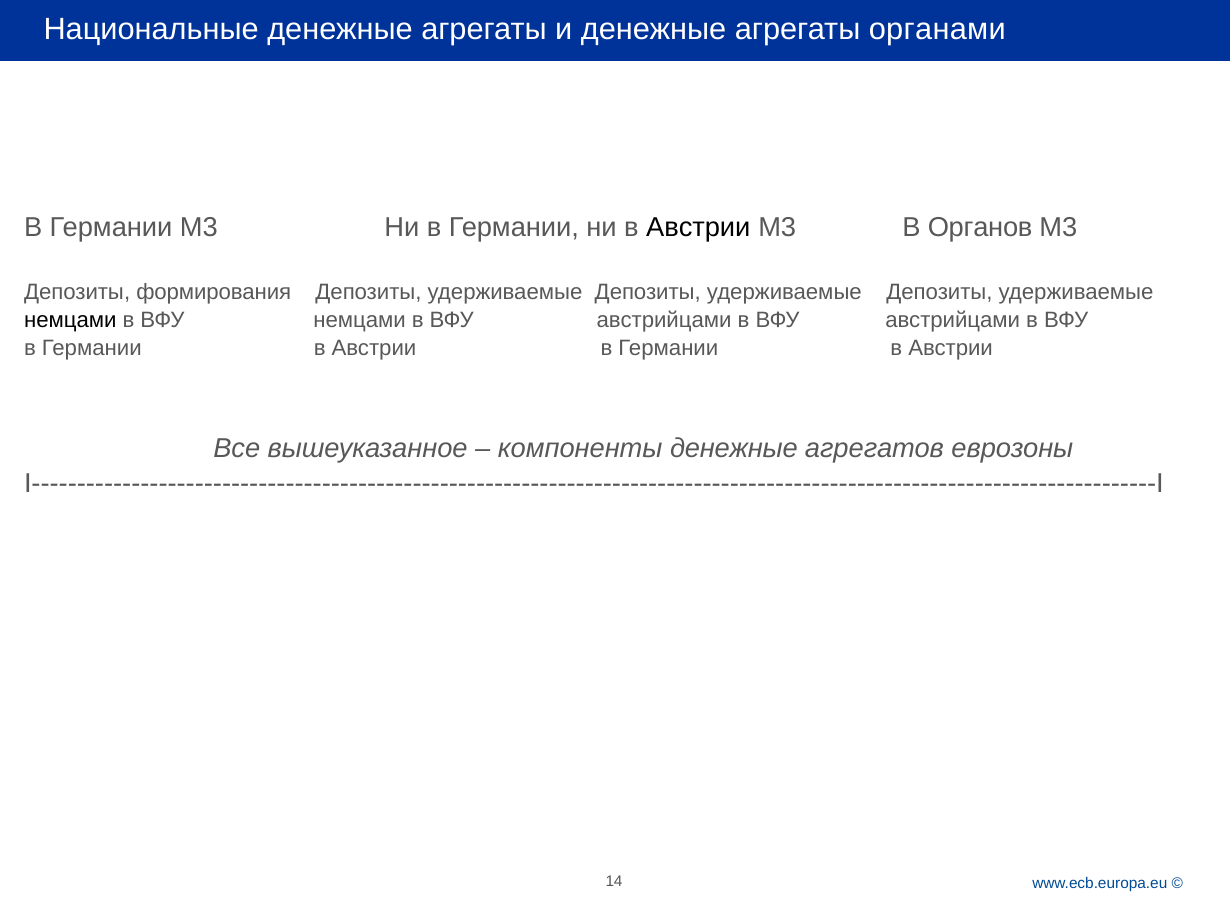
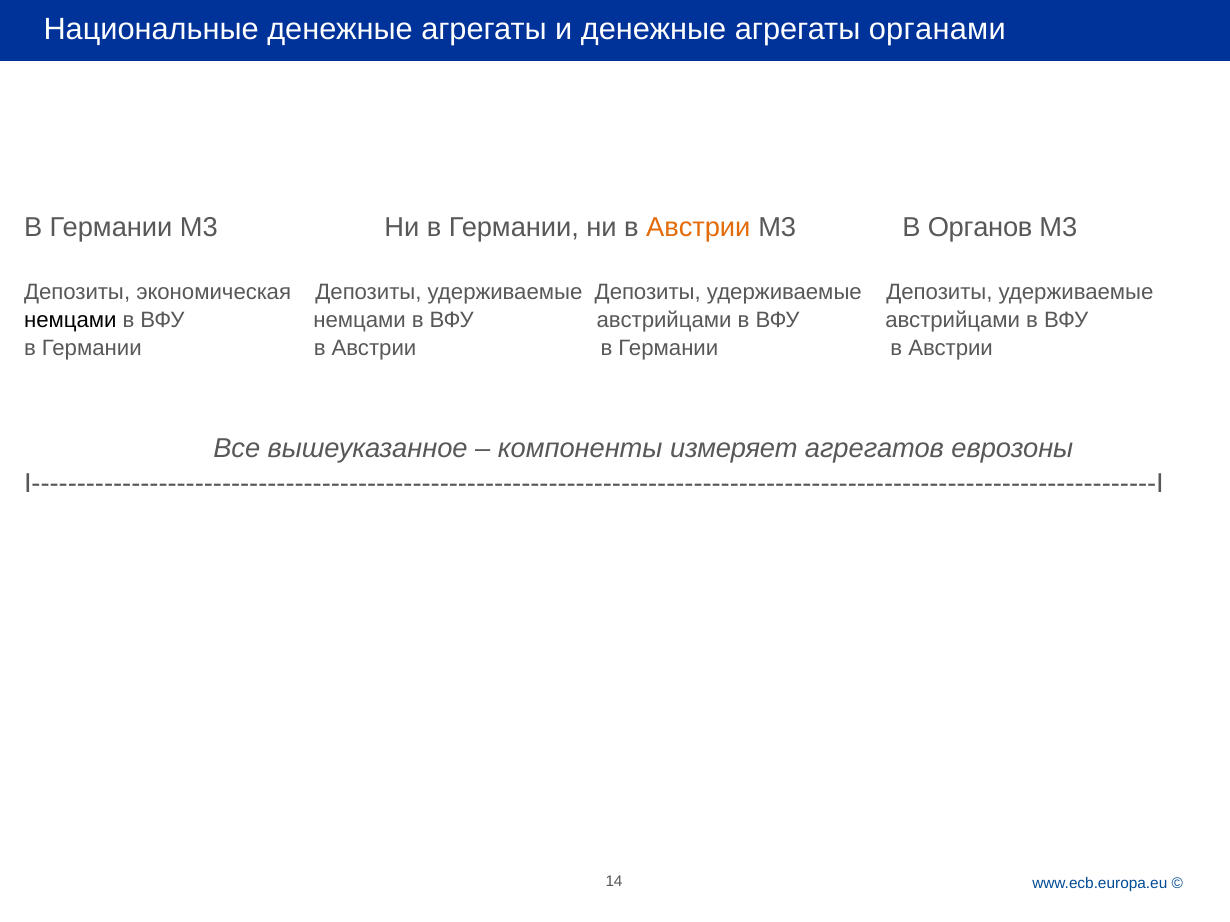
Австрии colour: black -> orange (698, 227)
формирования: формирования -> экономическая (214, 292)
компоненты денежные: денежные -> измеряет (734, 449)
